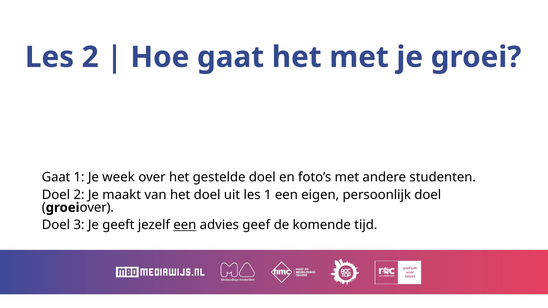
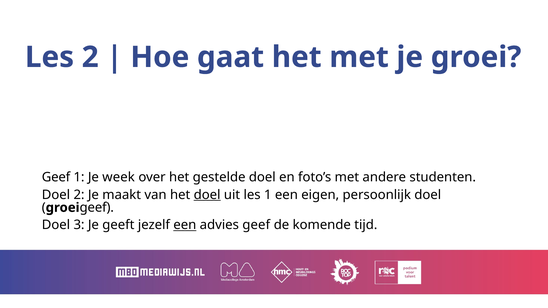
Gaat: Gaat -> Geef (56, 177)
doel underline: none -> present (207, 195)
over: over -> geef (97, 208)
